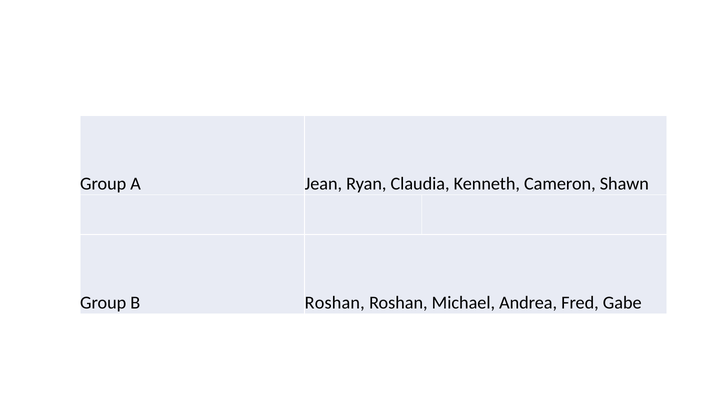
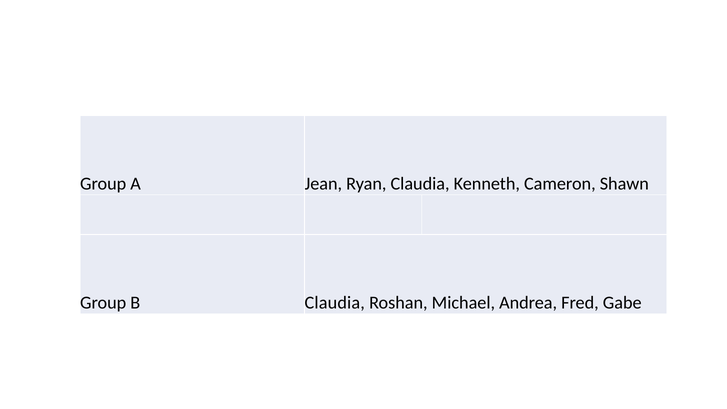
B Roshan: Roshan -> Claudia (335, 303)
